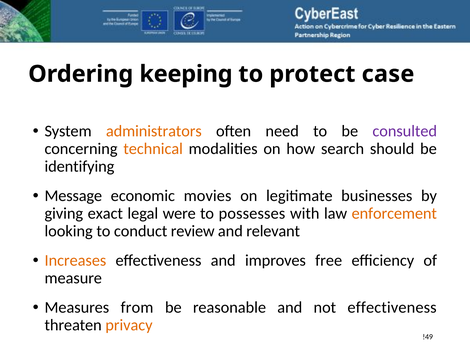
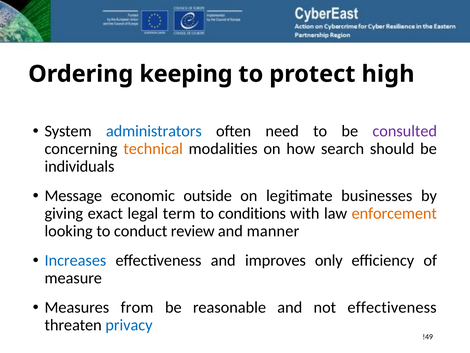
case: case -> high (388, 74)
administrators colour: orange -> blue (154, 131)
identifying: identifying -> individuals (79, 166)
movies: movies -> outside (208, 196)
were: were -> term (179, 213)
possesses: possesses -> conditions (252, 213)
relevant: relevant -> manner (273, 231)
Increases colour: orange -> blue (75, 260)
free: free -> only (329, 260)
privacy colour: orange -> blue (129, 325)
